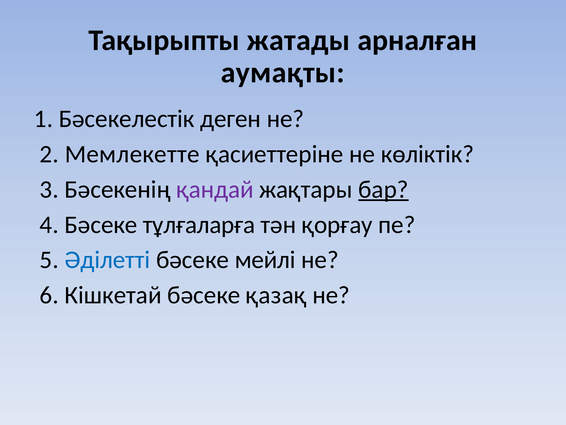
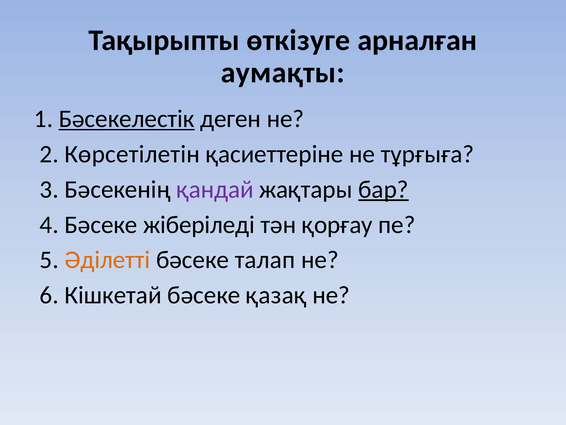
жатады: жатады -> өткізуге (298, 40)
Бәсекелестік underline: none -> present (127, 119)
Мемлекетте: Мемлекетте -> Көрсетілетін (132, 154)
көліктік: көліктік -> тұрғыға (427, 154)
тұлғаларға: тұлғаларға -> жіберіледі (199, 224)
Әділетті colour: blue -> orange (107, 260)
мейлі: мейлі -> талап (265, 260)
